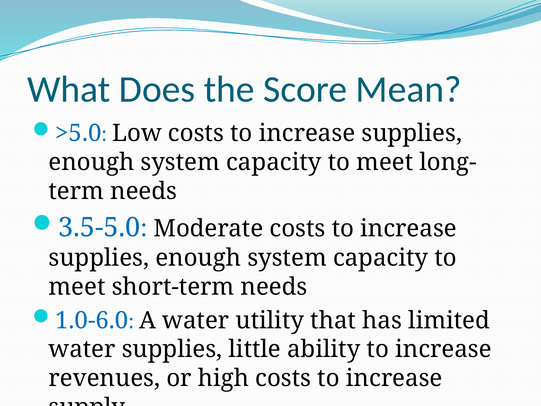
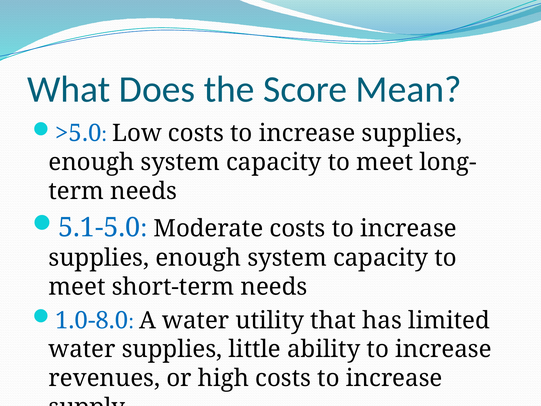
3.5-5.0: 3.5-5.0 -> 5.1-5.0 (99, 227)
1.0-6.0: 1.0-6.0 -> 1.0-8.0 (92, 320)
